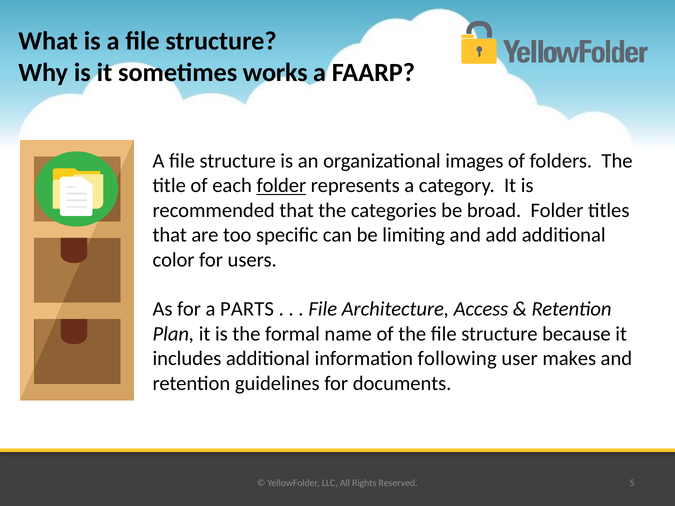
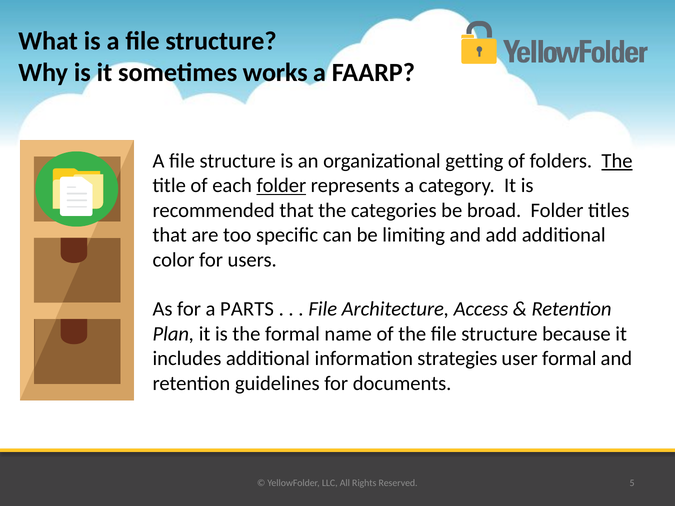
images: images -> getting (474, 161)
The underline: none -> present (617, 161)
following: following -> strategies (457, 359)
user makes: makes -> formal (569, 359)
